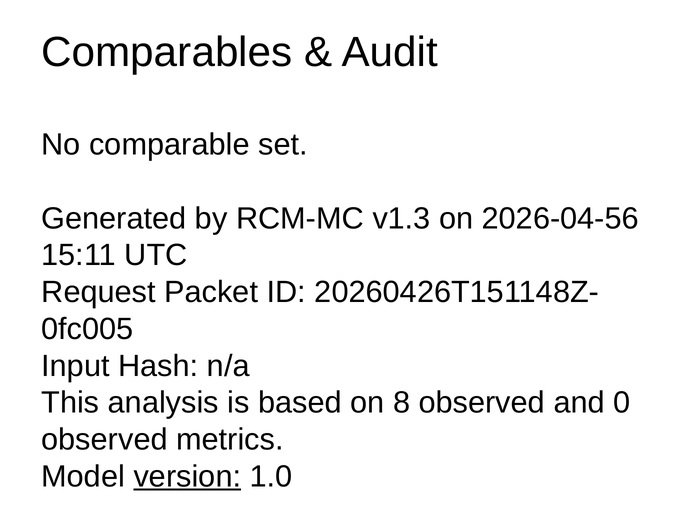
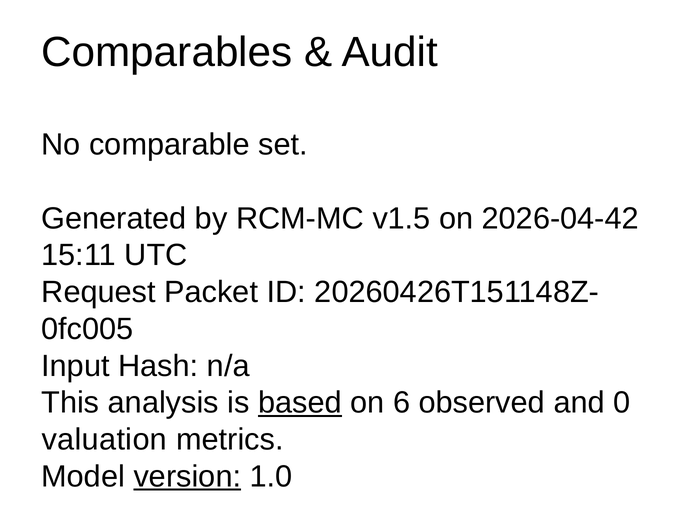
v1.3: v1.3 -> v1.5 (402, 219)
2026-04-56: 2026-04-56 -> 2026-04-42 (560, 219)
based underline: none -> present (300, 403)
8: 8 -> 6 (402, 403)
observed: observed -> valuation (104, 440)
